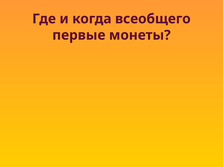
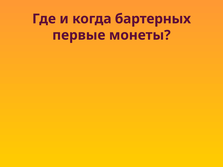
всеобщего: всеобщего -> бартерных (153, 19)
